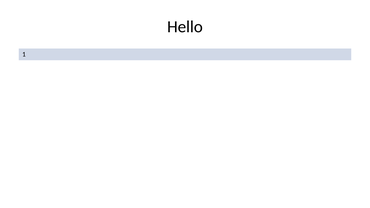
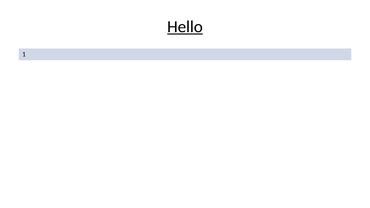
Hello underline: none -> present (185, 27)
